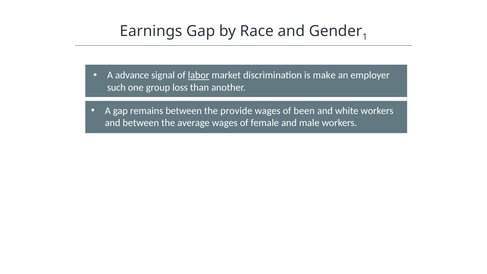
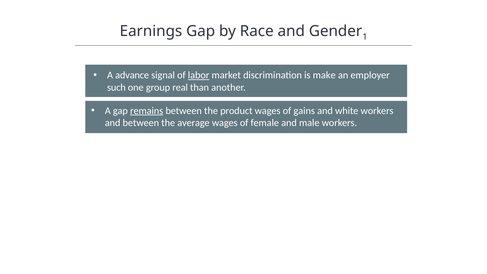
loss: loss -> real (180, 87)
remains underline: none -> present (147, 111)
provide: provide -> product (236, 111)
been: been -> gains (304, 111)
